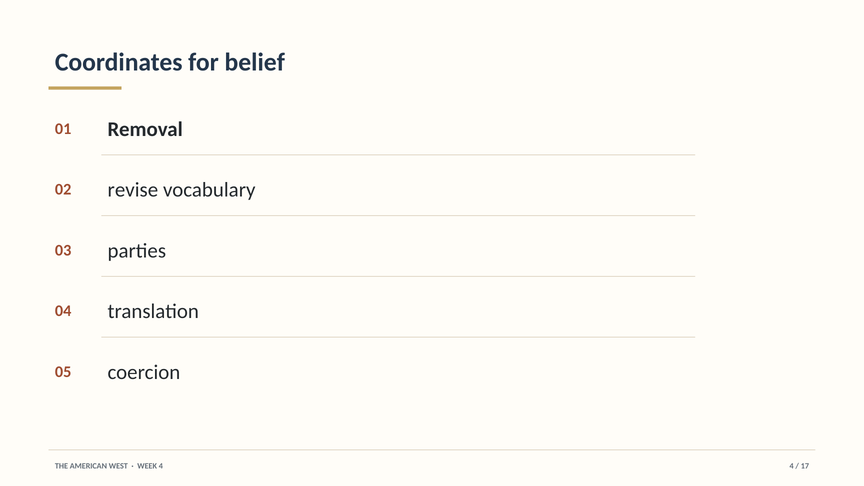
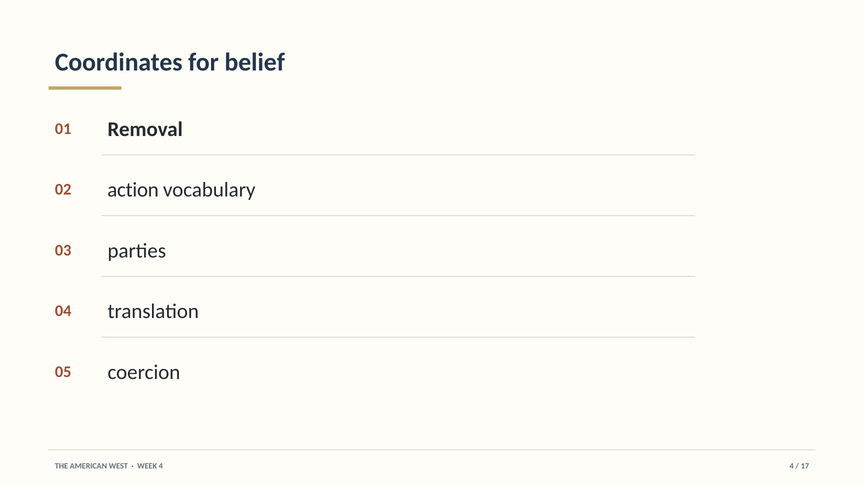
revise: revise -> action (133, 190)
